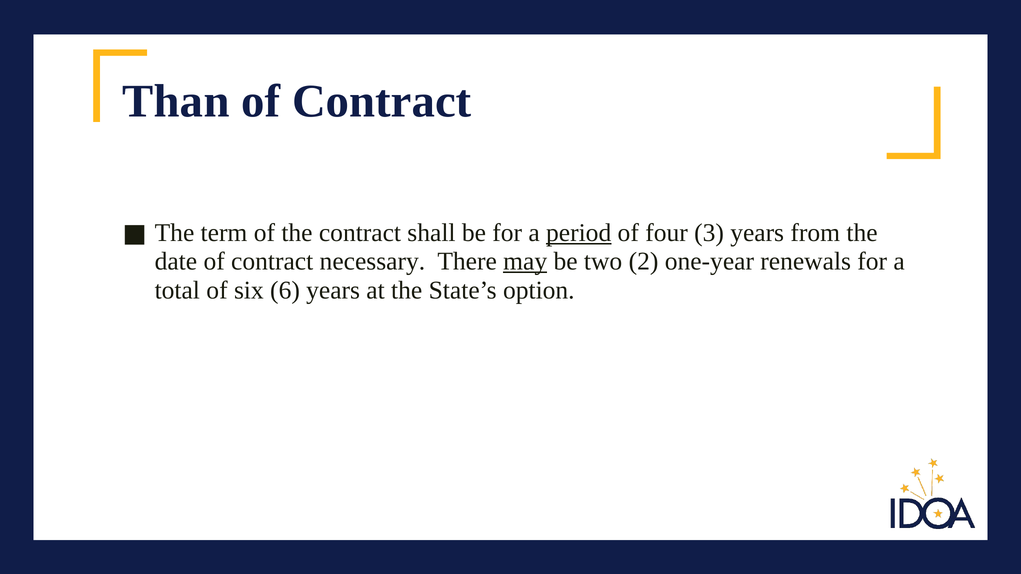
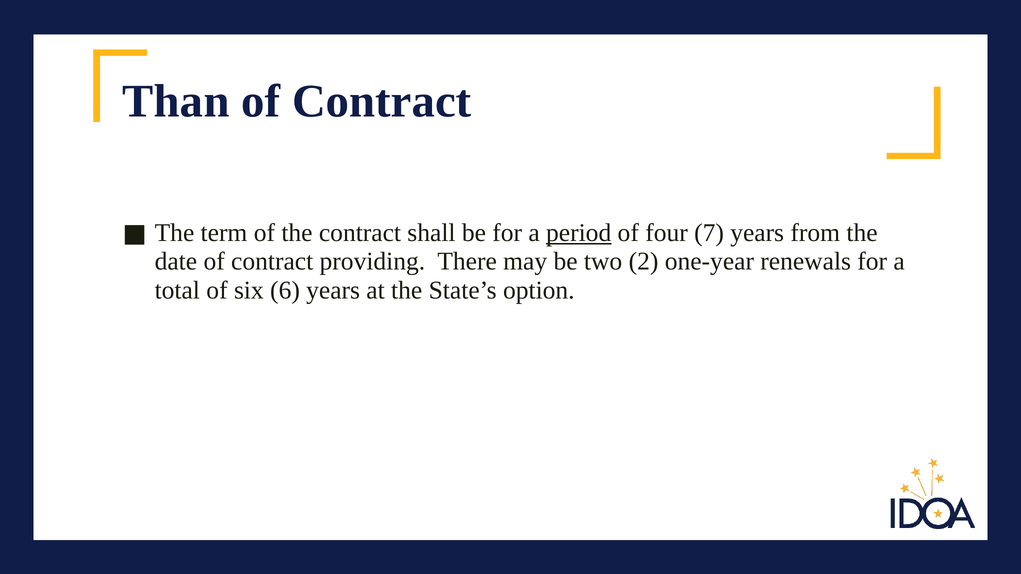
3: 3 -> 7 (709, 233)
necessary: necessary -> providing (372, 262)
may underline: present -> none (525, 262)
